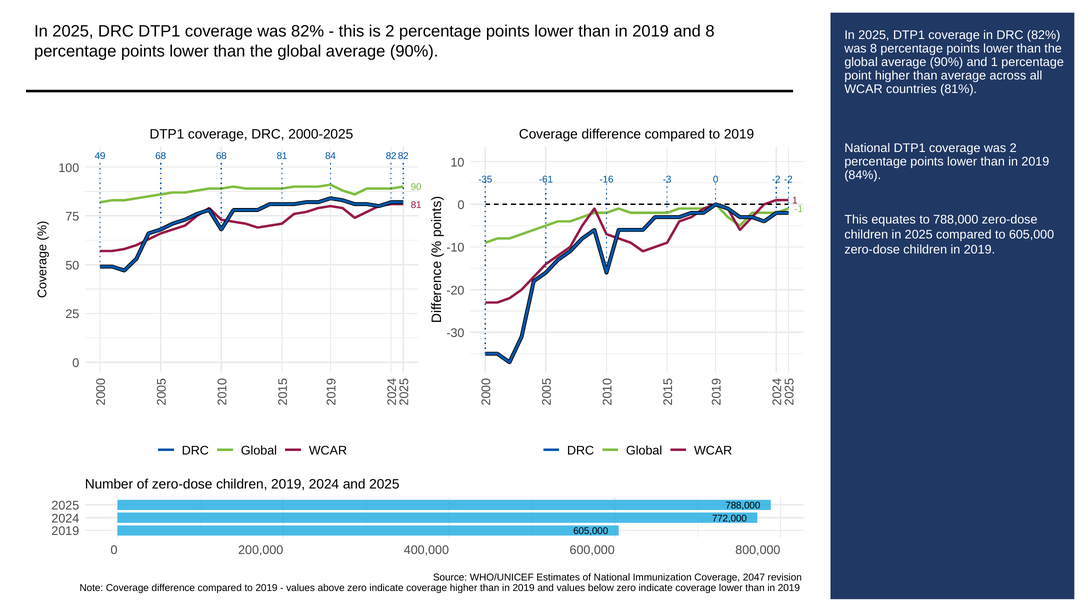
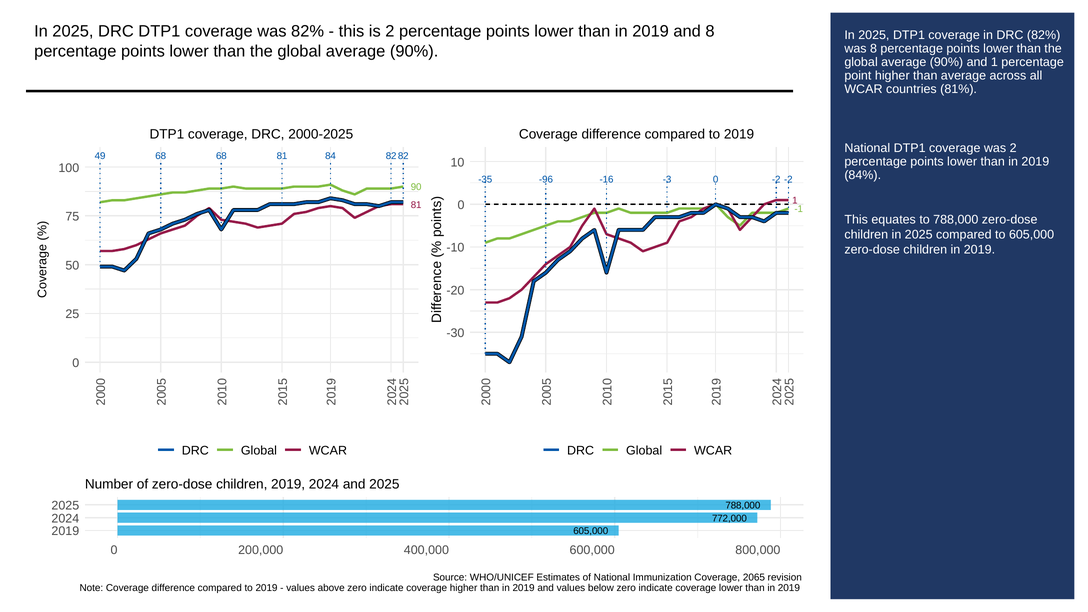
-61: -61 -> -96 (546, 179)
2047: 2047 -> 2065 (754, 577)
